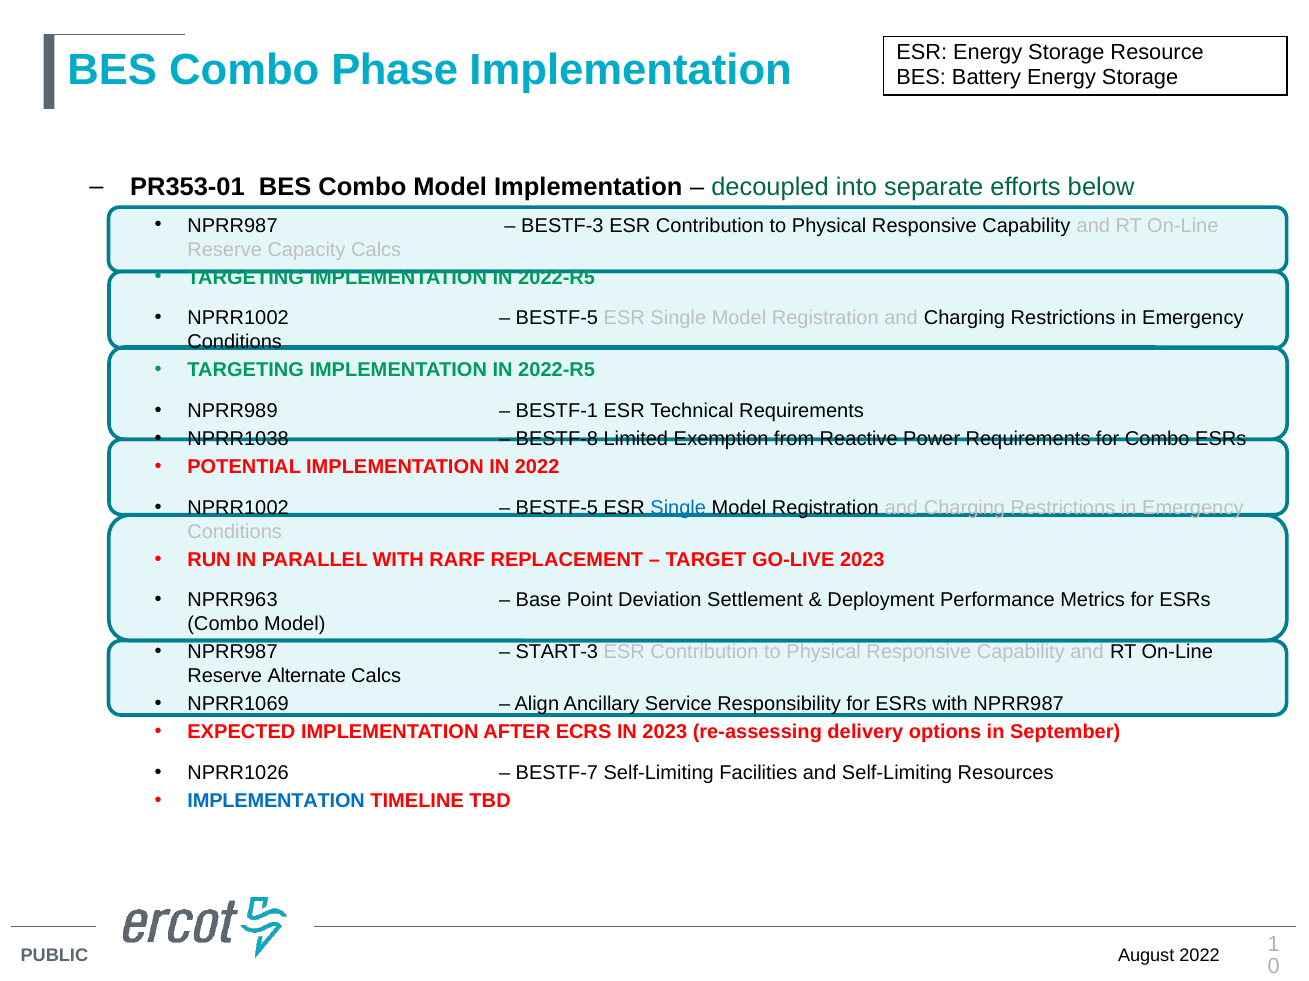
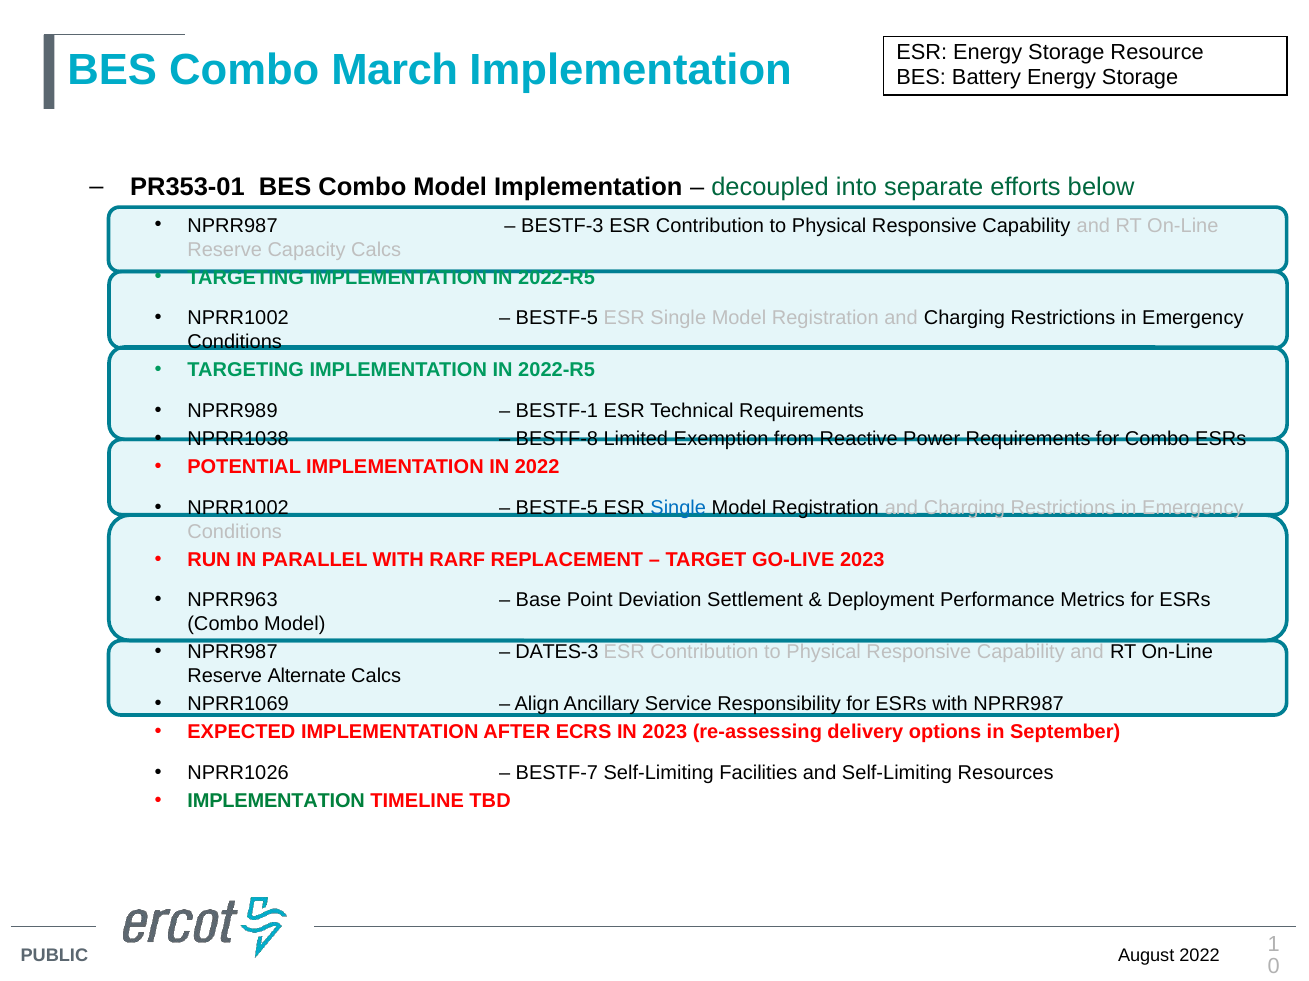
Phase: Phase -> March (395, 71)
START-3: START-3 -> DATES-3 (557, 653)
IMPLEMENTATION colour: blue -> green (276, 802)
